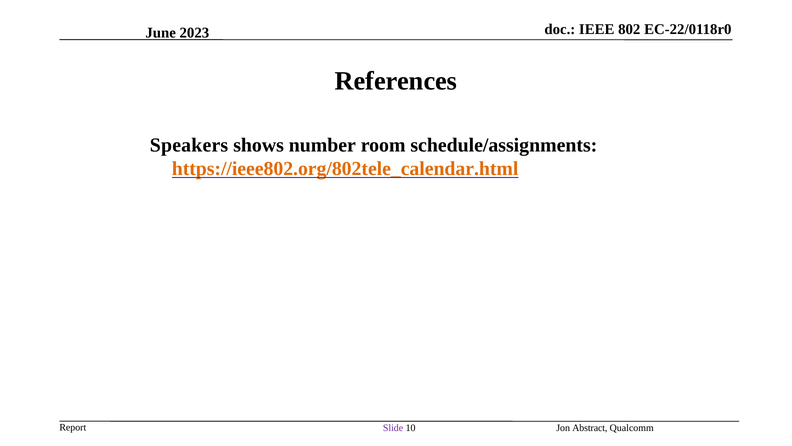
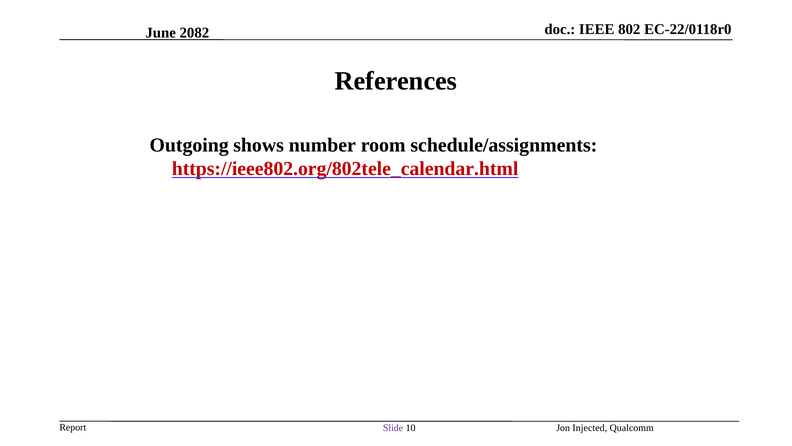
2023: 2023 -> 2082 (194, 33)
Speakers: Speakers -> Outgoing (189, 145)
https://ieee802.org/802tele_calendar.html colour: orange -> red (345, 169)
Abstract: Abstract -> Injected (590, 427)
